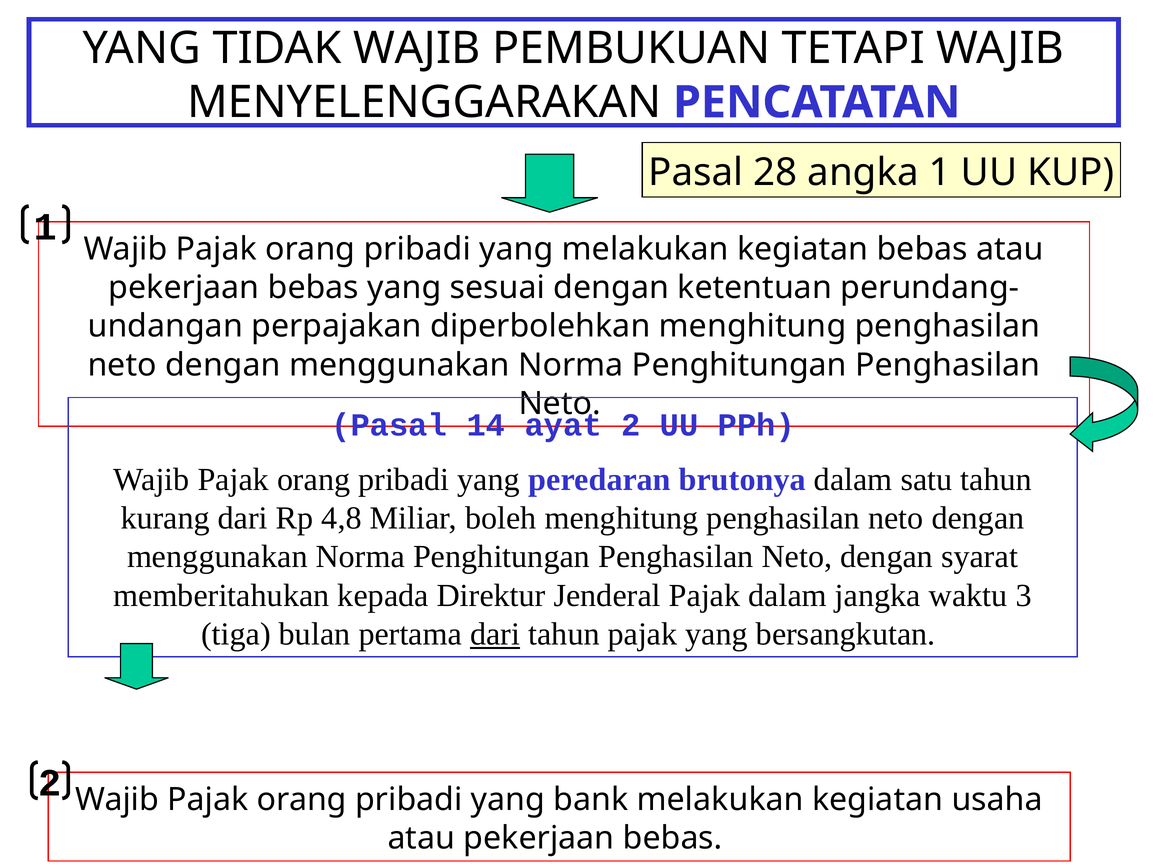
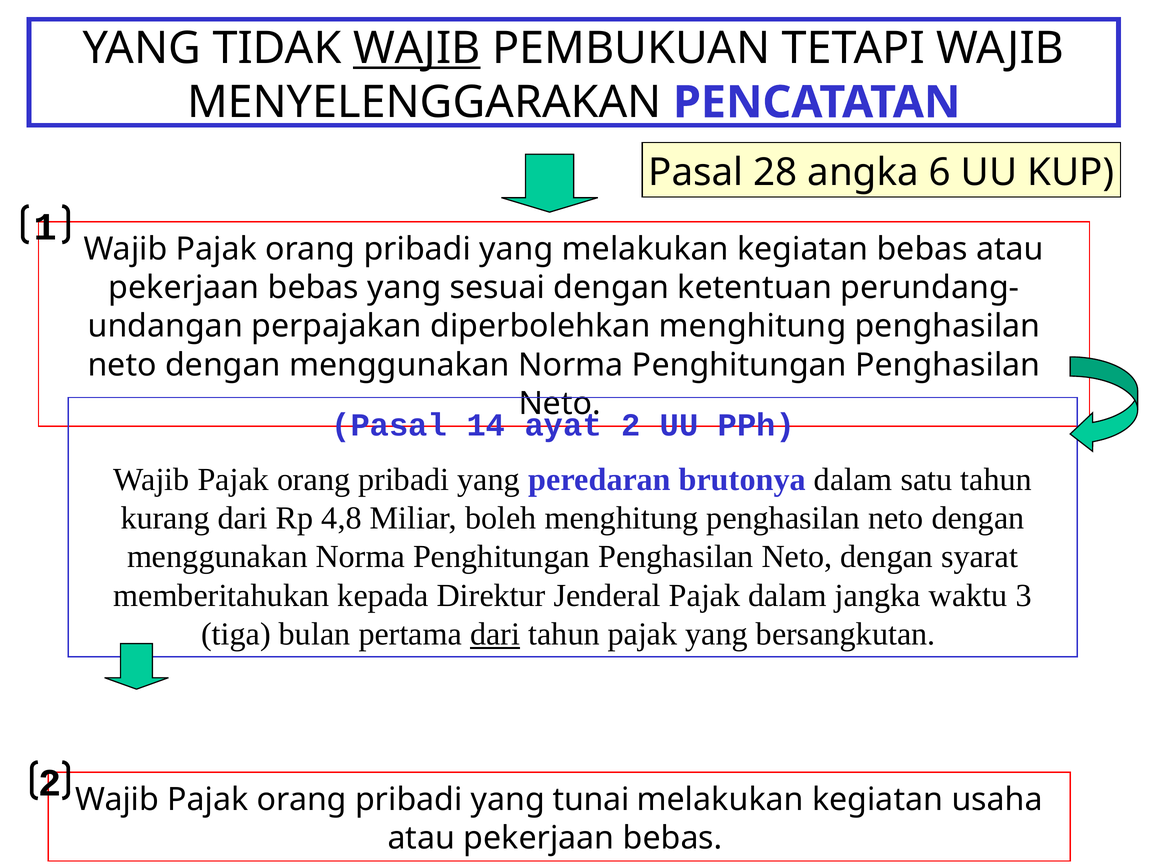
WAJIB underline: none -> present (417, 48)
angka 1: 1 -> 6 (940, 172)
bank: bank -> tunai (591, 799)
